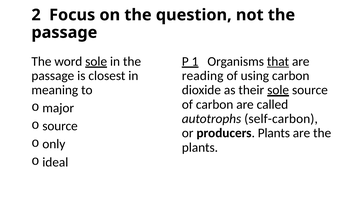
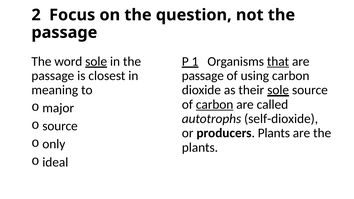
reading: reading -> passage (203, 76)
carbon underline: none -> present (215, 104)
self-carbon: self-carbon -> self-dioxide (281, 119)
